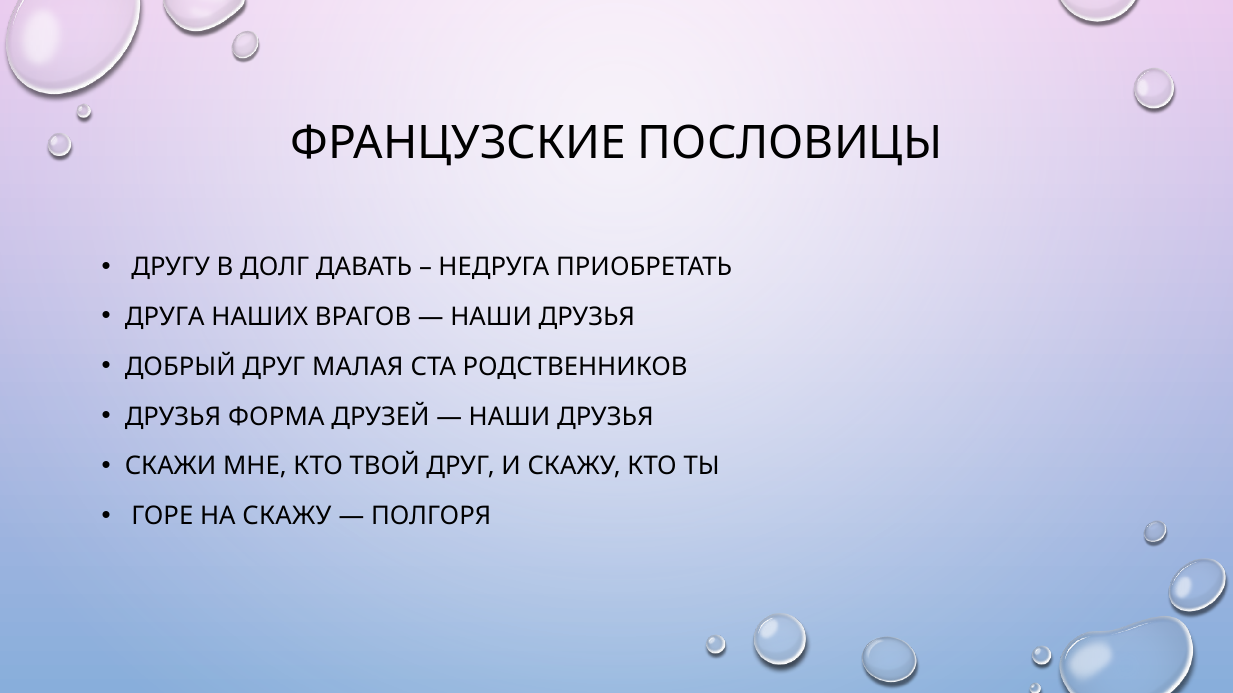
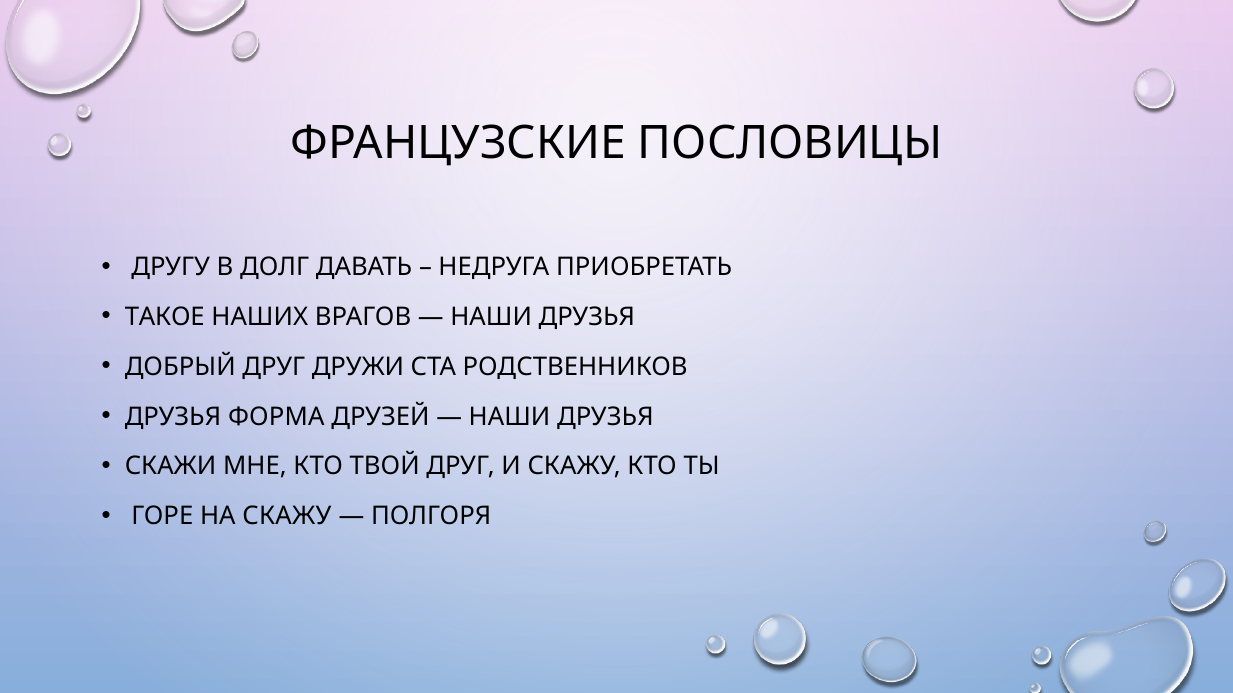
ДРУГА: ДРУГА -> ТАКОЕ (165, 317)
МАЛАЯ: МАЛАЯ -> ДРУЖИ (358, 367)
